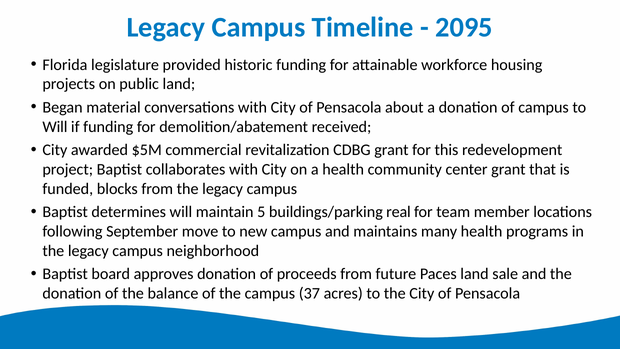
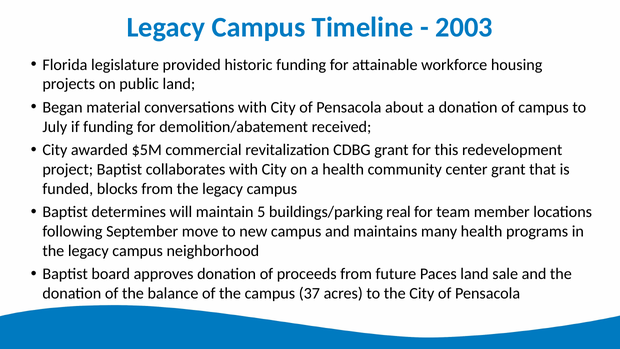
2095: 2095 -> 2003 (464, 27)
Will: Will -> July (55, 127)
